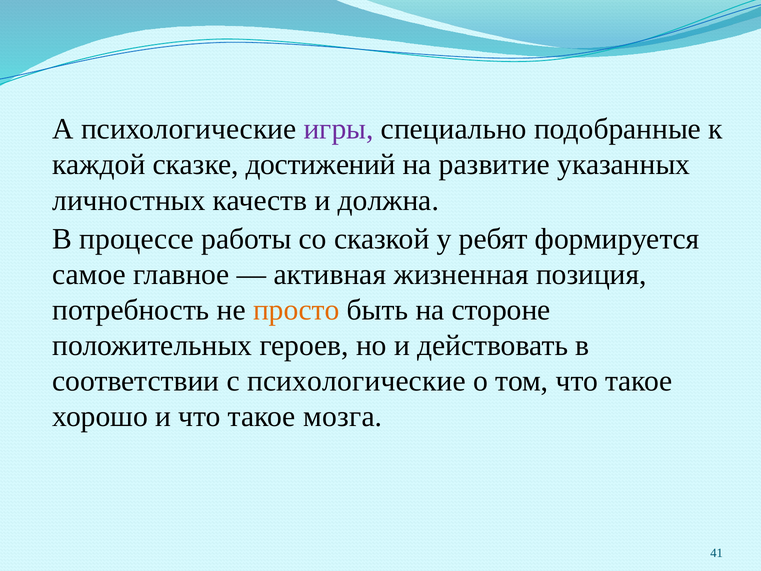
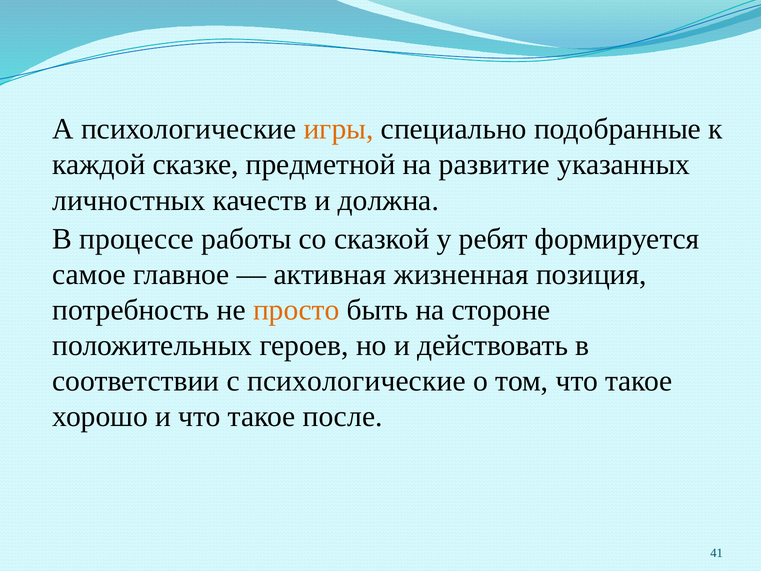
игры colour: purple -> orange (339, 129)
достижений: достижений -> предметной (321, 165)
мозга: мозга -> после (343, 417)
